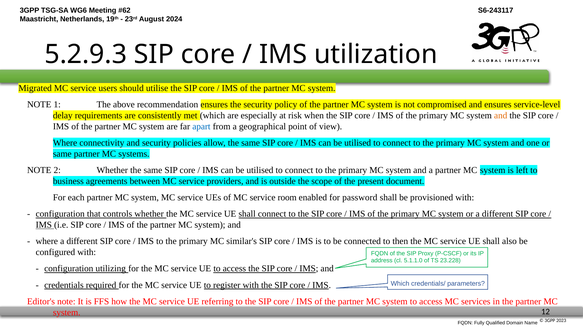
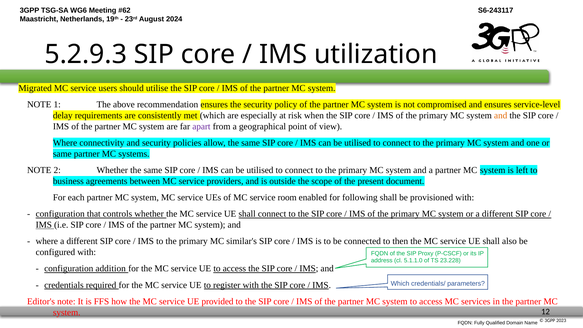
apart colour: blue -> purple (201, 126)
password: password -> following (360, 197)
utilizing: utilizing -> addition (111, 269)
referring: referring -> provided (218, 301)
